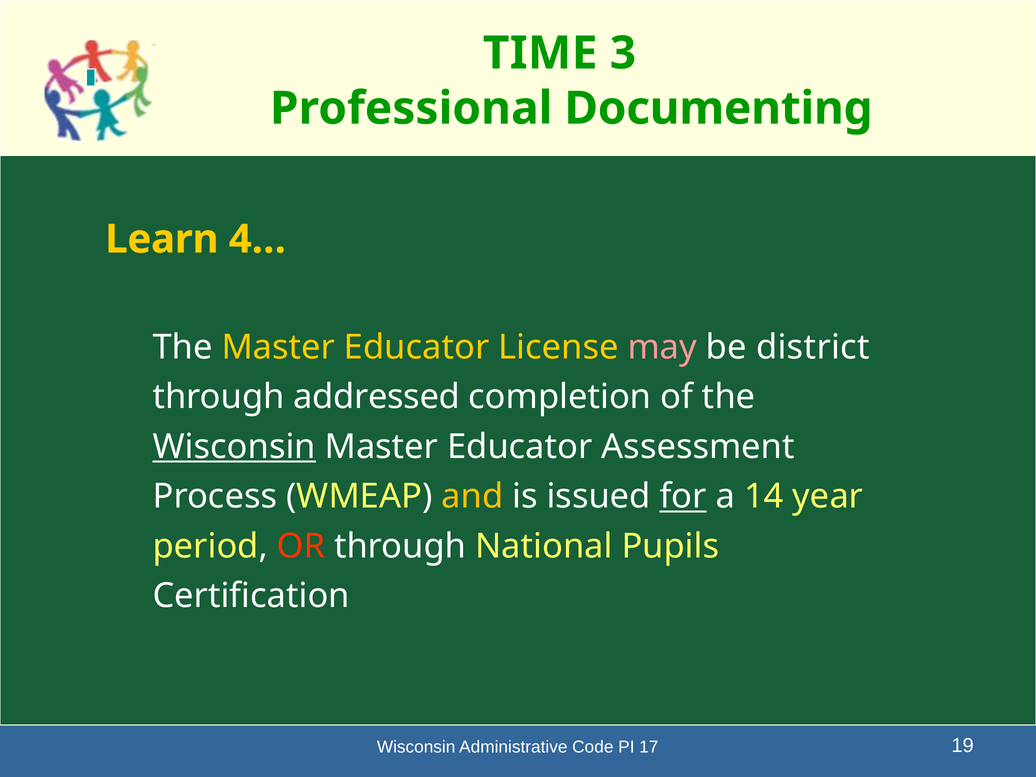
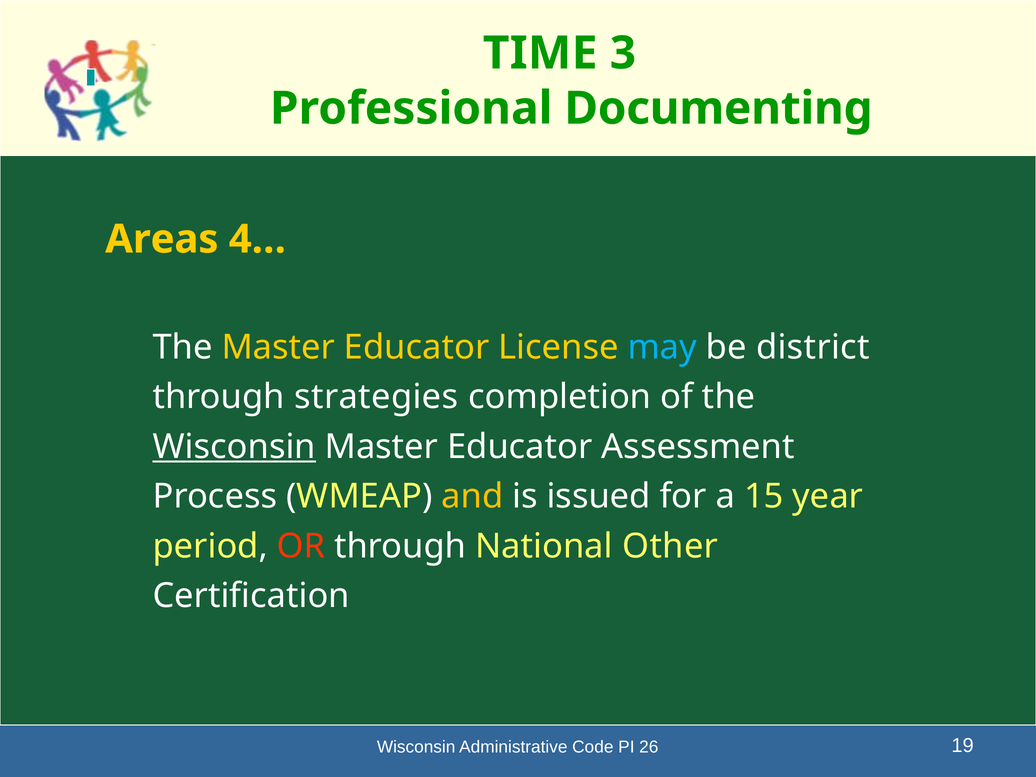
Learn: Learn -> Areas (162, 239)
may colour: pink -> light blue (662, 347)
addressed: addressed -> strategies (376, 397)
for underline: present -> none (683, 496)
14: 14 -> 15 (764, 496)
Pupils: Pupils -> Other (670, 546)
17: 17 -> 26 (649, 747)
